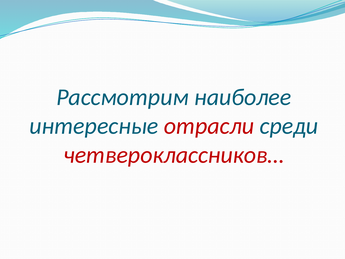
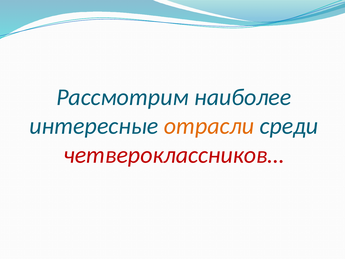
отрасли colour: red -> orange (209, 126)
